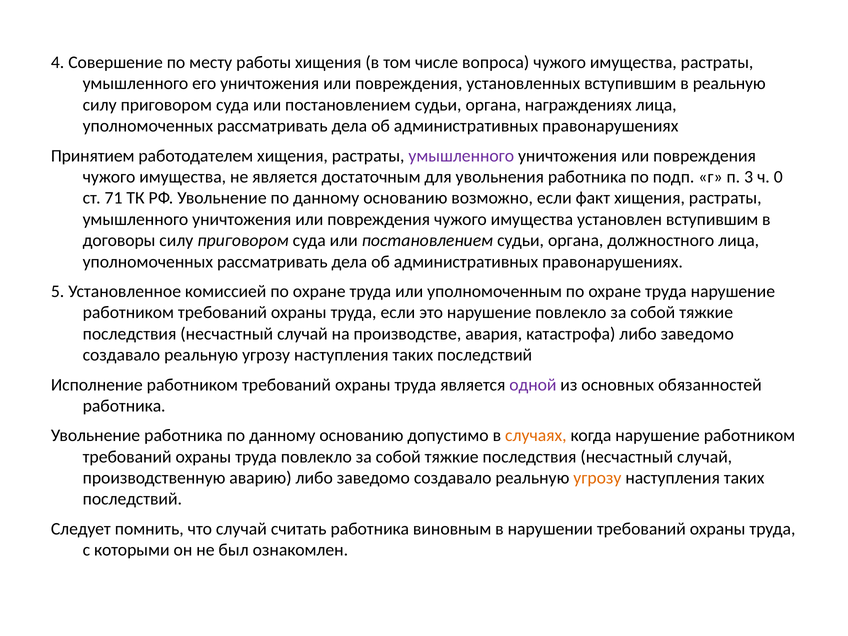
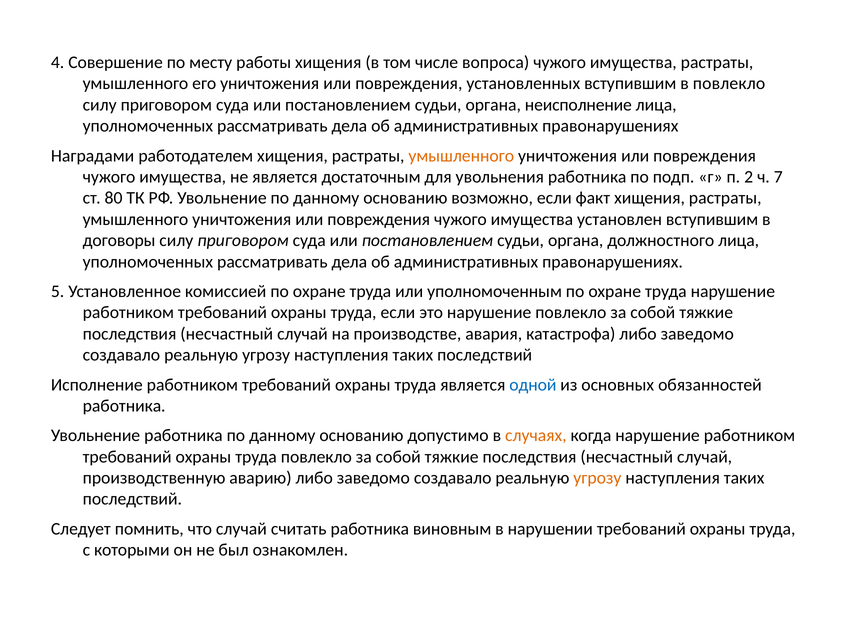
в реальную: реальную -> повлекло (729, 84)
награждениях: награждениях -> неисполнение (578, 105)
Принятием: Принятием -> Наградами (93, 156)
умышленного colour: purple -> orange (461, 156)
3: 3 -> 2 (749, 177)
0: 0 -> 7 (778, 177)
71: 71 -> 80 (114, 198)
одной colour: purple -> blue (533, 385)
